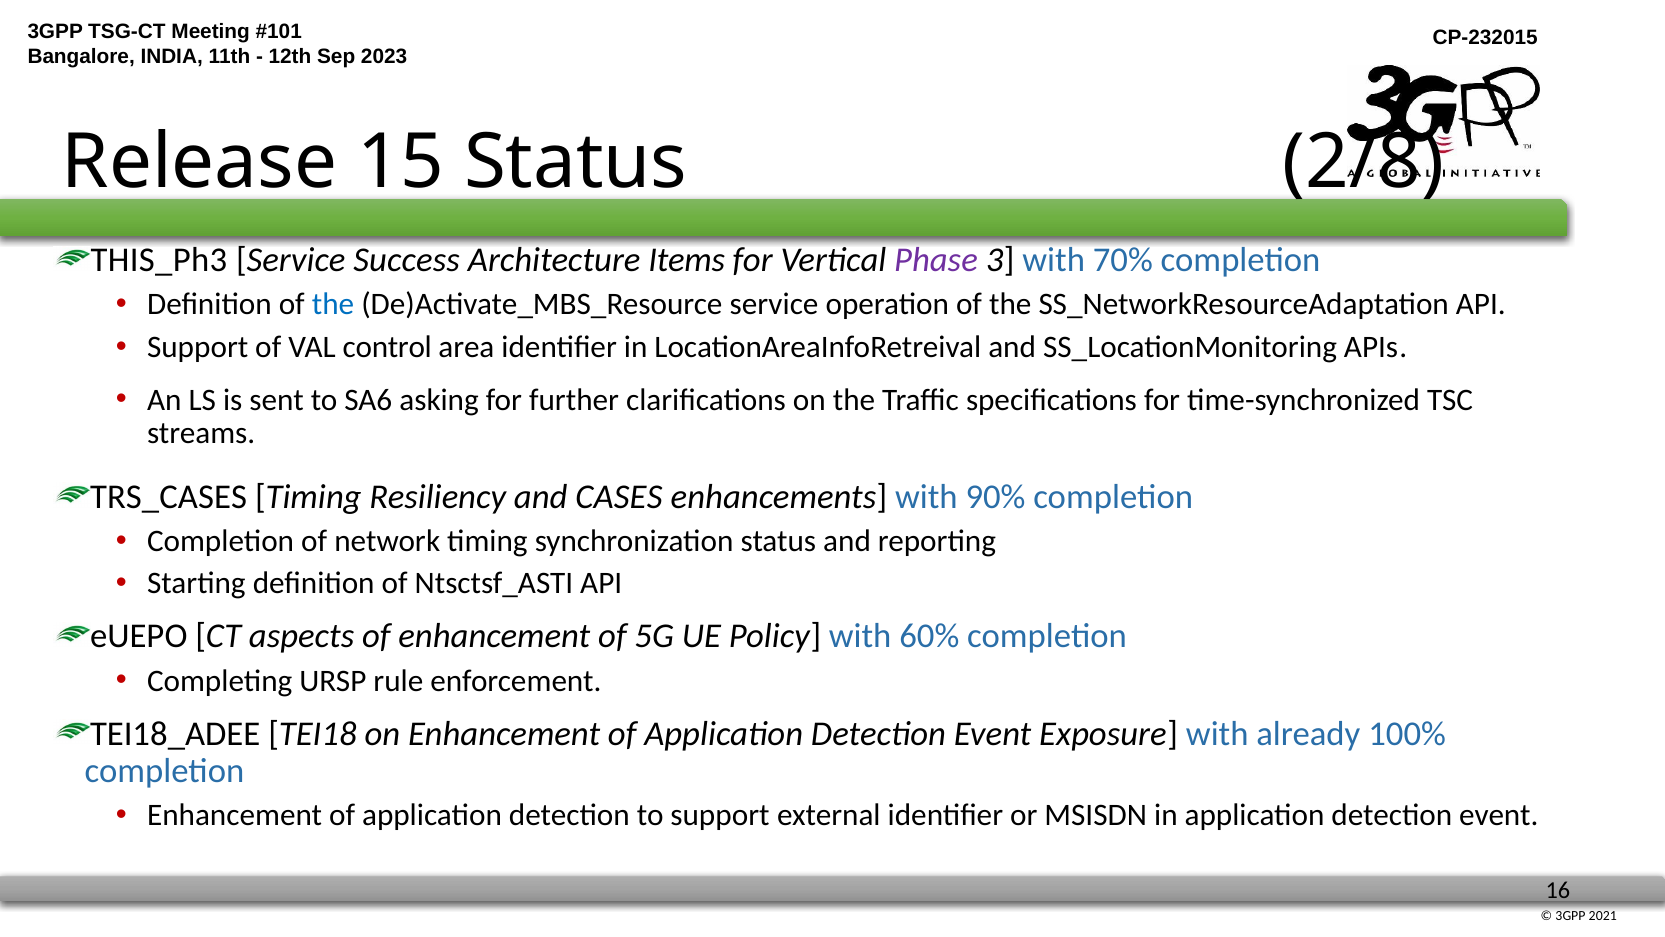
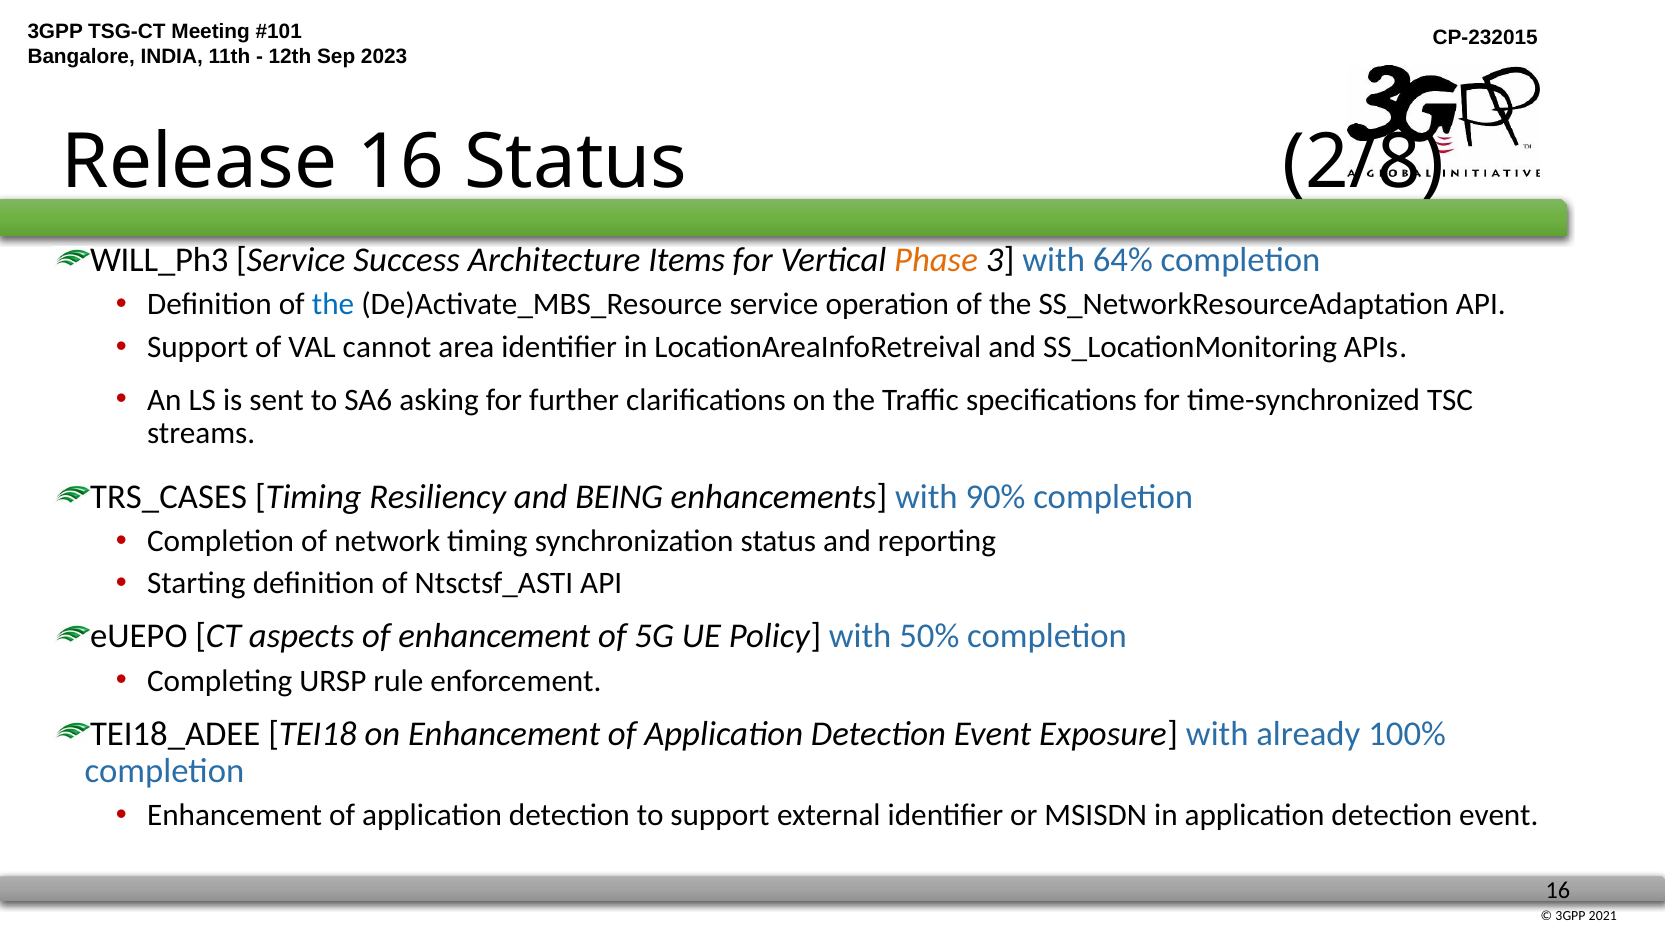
Release 15: 15 -> 16 (401, 162)
THIS_Ph3: THIS_Ph3 -> WILL_Ph3 (159, 260)
Phase colour: purple -> orange (936, 260)
70%: 70% -> 64% (1123, 260)
control: control -> cannot (387, 347)
CASES: CASES -> BEING (619, 497)
60%: 60% -> 50% (929, 636)
